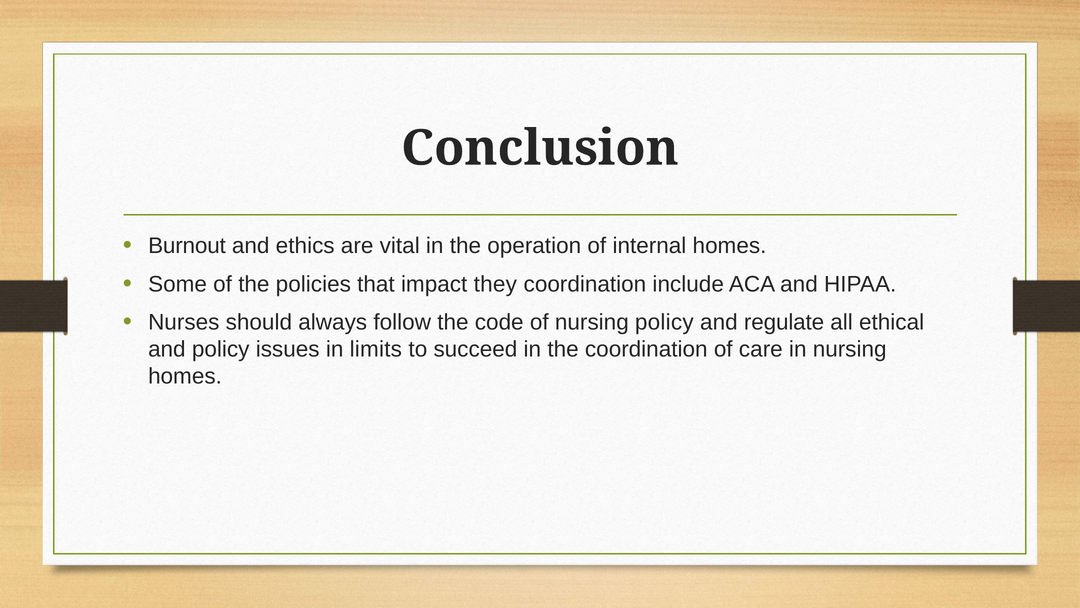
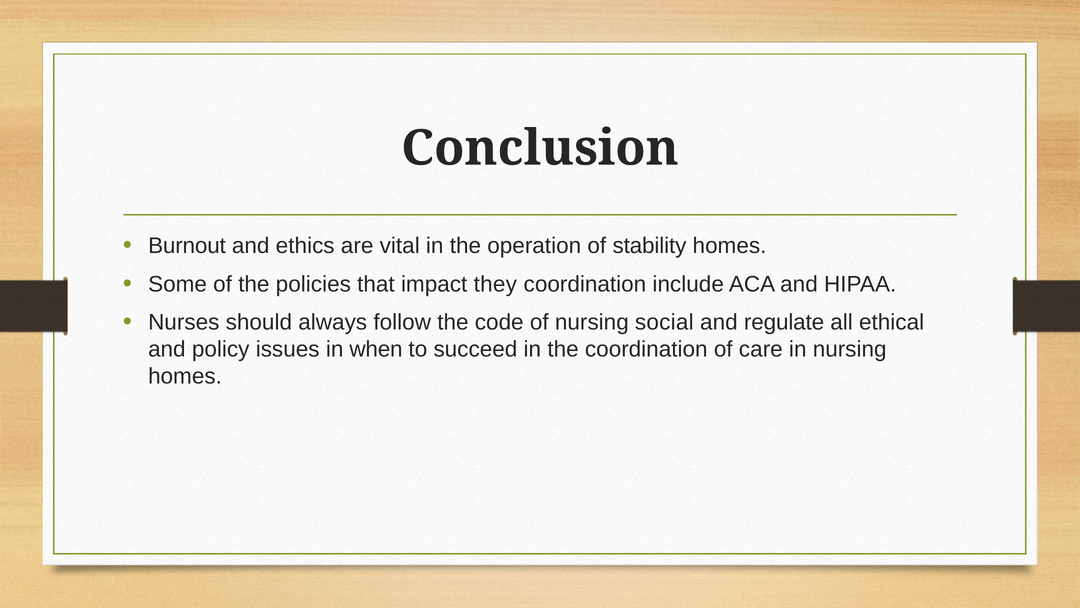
internal: internal -> stability (649, 246)
nursing policy: policy -> social (664, 322)
limits: limits -> when (376, 349)
